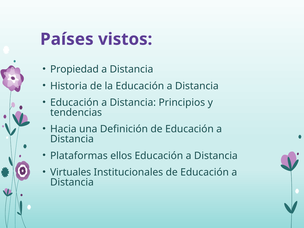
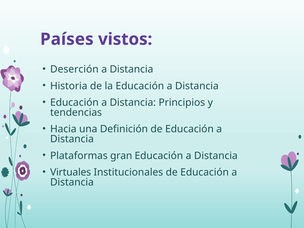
Propiedad: Propiedad -> Deserción (74, 69)
ellos: ellos -> gran (121, 156)
